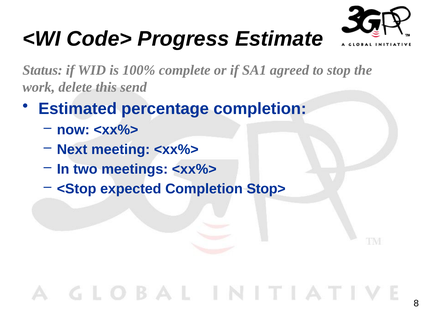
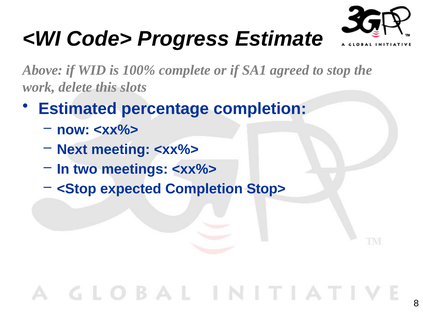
Status: Status -> Above (42, 70)
send: send -> slots (133, 87)
